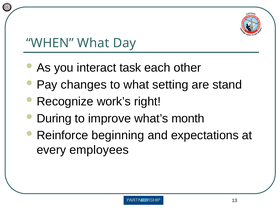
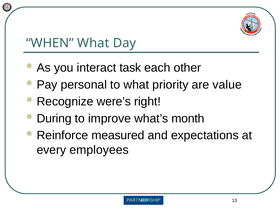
changes: changes -> personal (84, 85)
setting: setting -> priority (170, 85)
stand: stand -> value (227, 85)
work’s: work’s -> were’s (114, 102)
beginning: beginning -> measured (118, 135)
